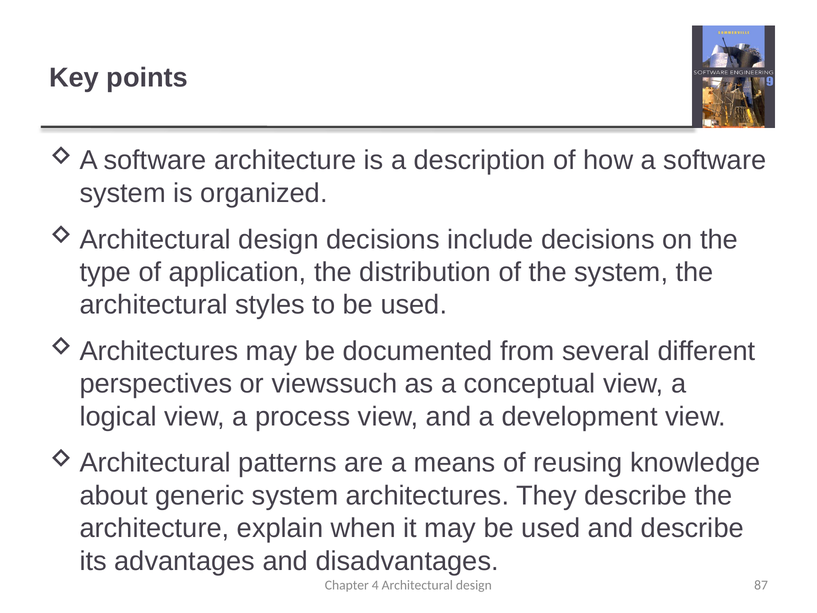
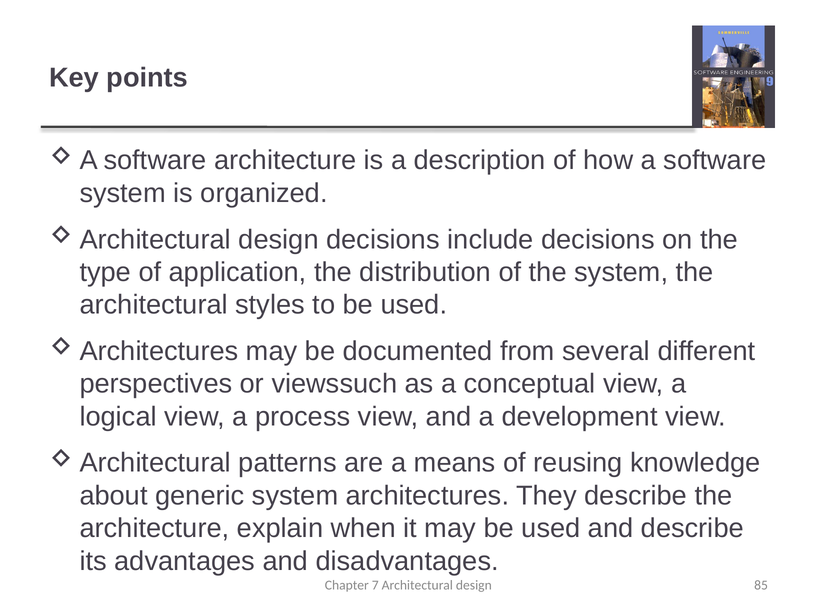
4: 4 -> 7 (375, 585)
87: 87 -> 85 (761, 585)
